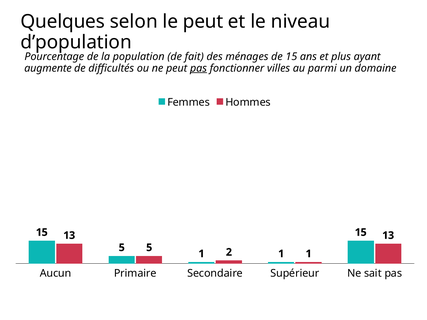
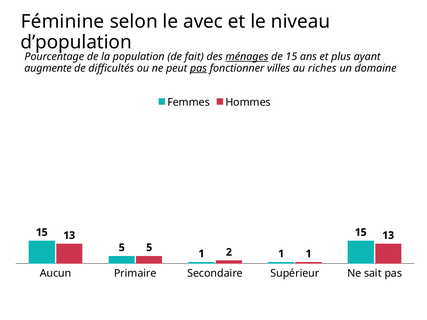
Quelques: Quelques -> Féminine (63, 22)
le peut: peut -> avec (203, 22)
ménages underline: none -> present (247, 57)
parmi: parmi -> riches (322, 68)
